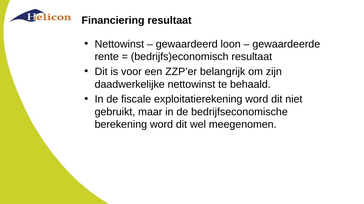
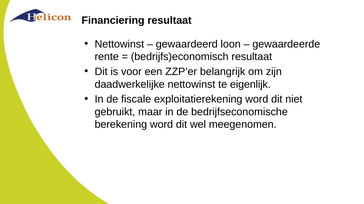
behaald: behaald -> eigenlijk (250, 85)
